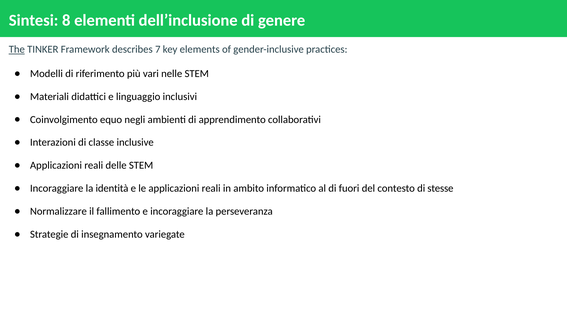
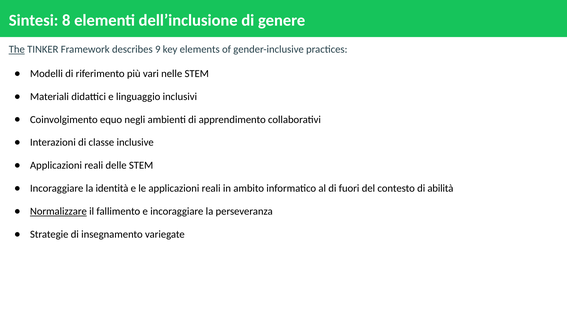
7: 7 -> 9 (158, 49)
stesse: stesse -> abilità (440, 188)
Normalizzare underline: none -> present (58, 211)
